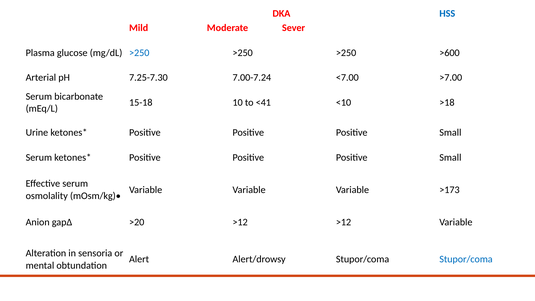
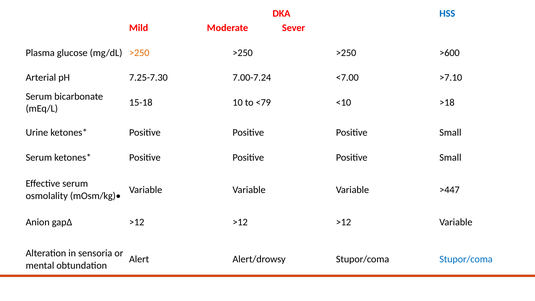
>250 colour: blue -> orange (139, 53)
>7.00: >7.00 -> >7.10 (451, 78)
<41: <41 -> <79 (263, 102)
>173: >173 -> >447 (450, 190)
gapΔ >20: >20 -> >12 (137, 222)
